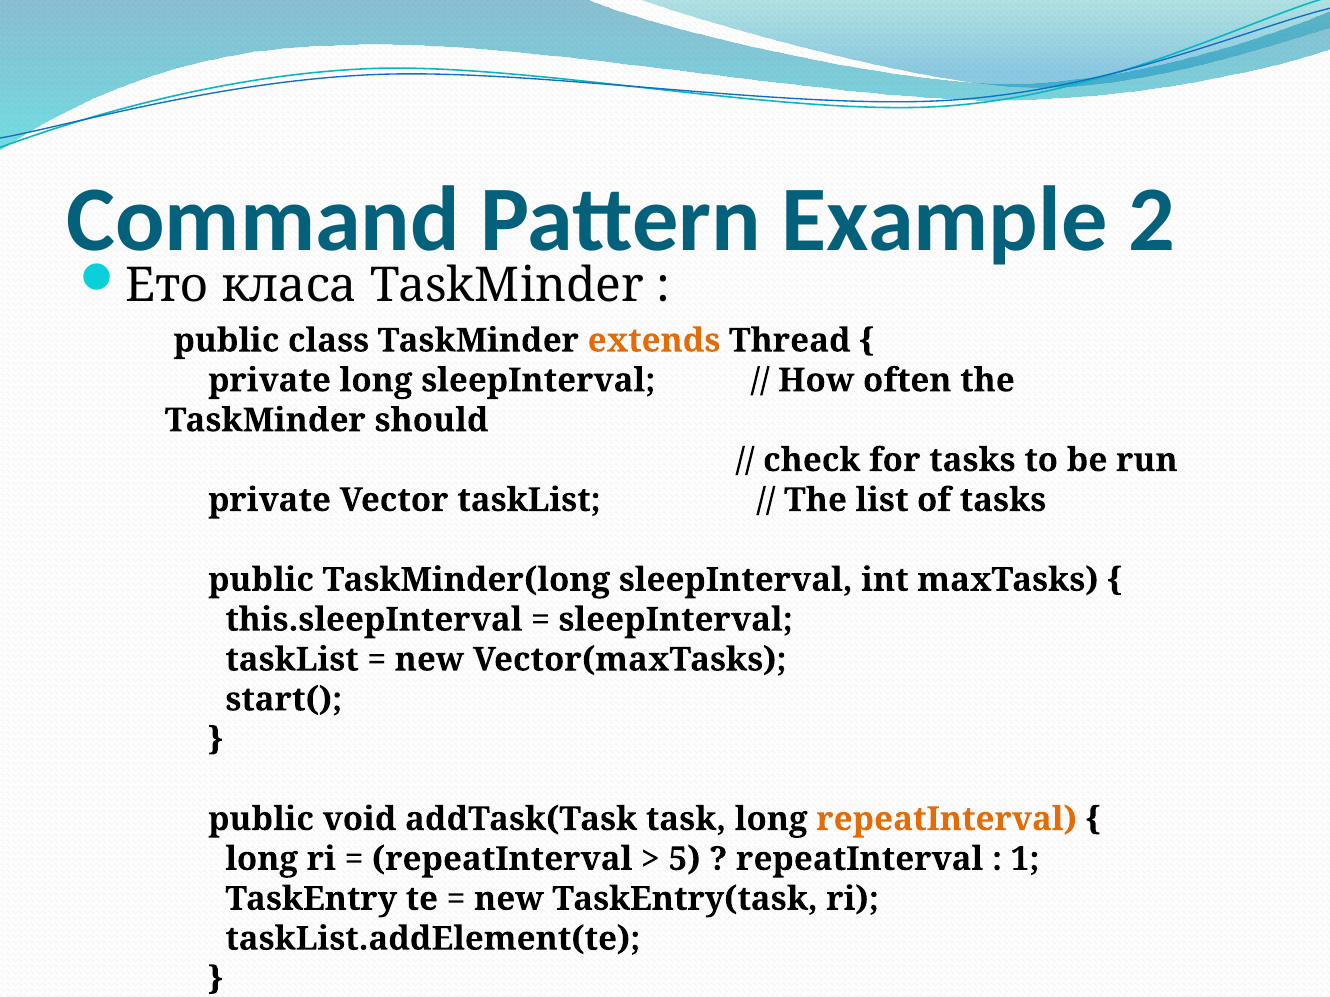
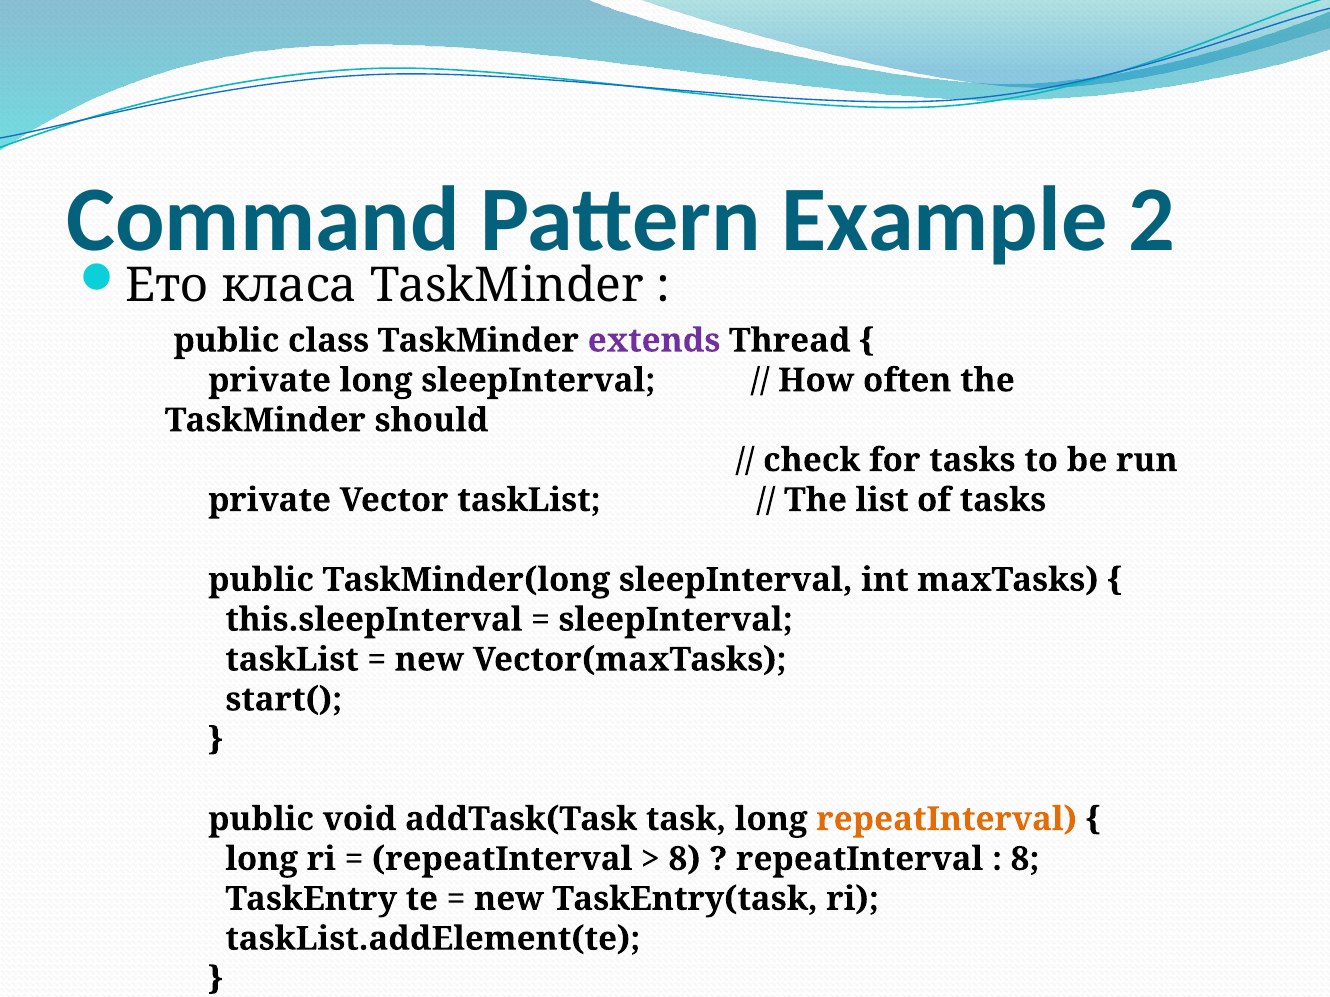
extends colour: orange -> purple (654, 341)
5: 5 -> 8 (685, 859)
1: 1 -> 8 (1025, 859)
